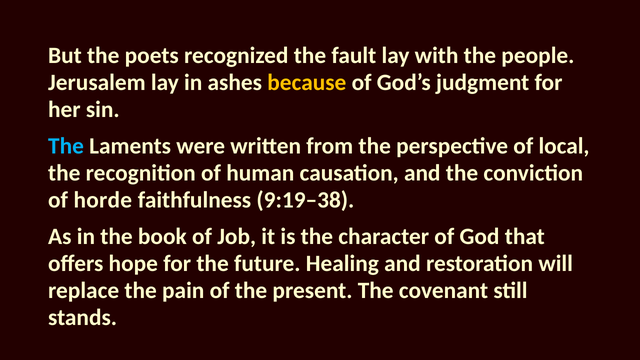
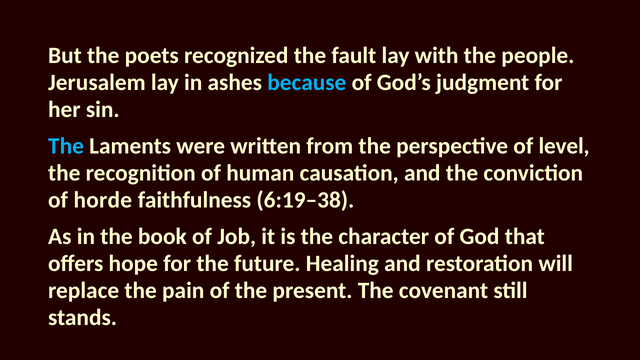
because colour: yellow -> light blue (307, 82)
local: local -> level (564, 146)
9:19–38: 9:19–38 -> 6:19–38 (305, 200)
